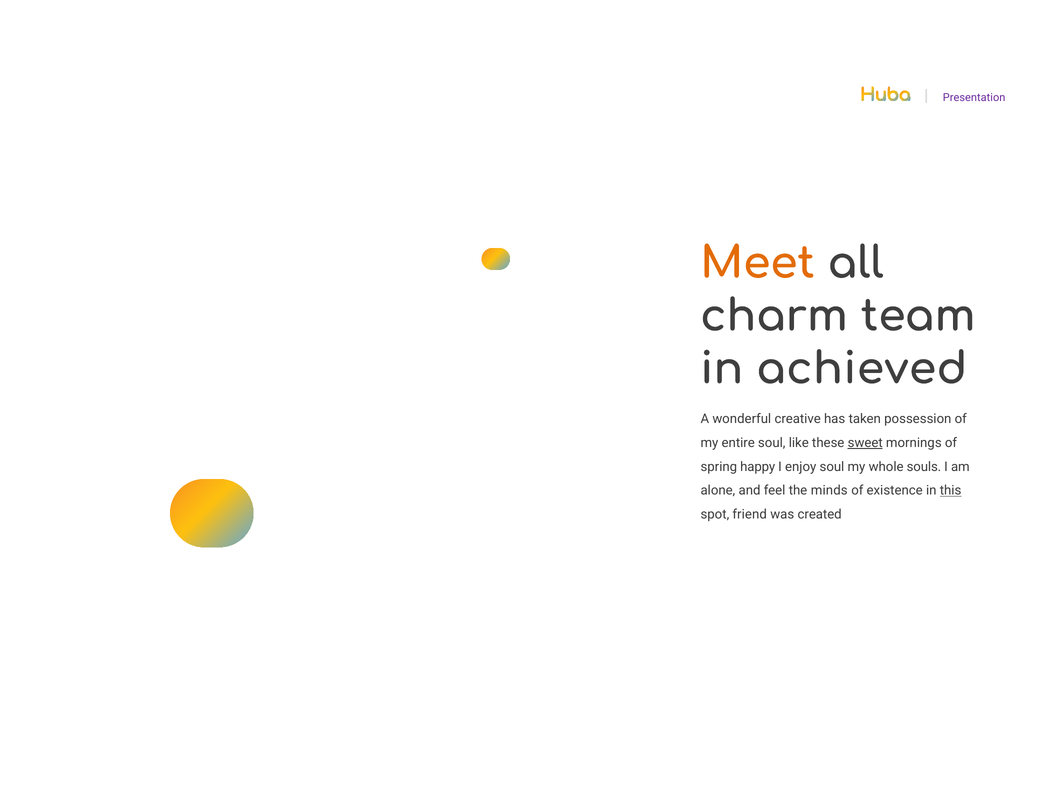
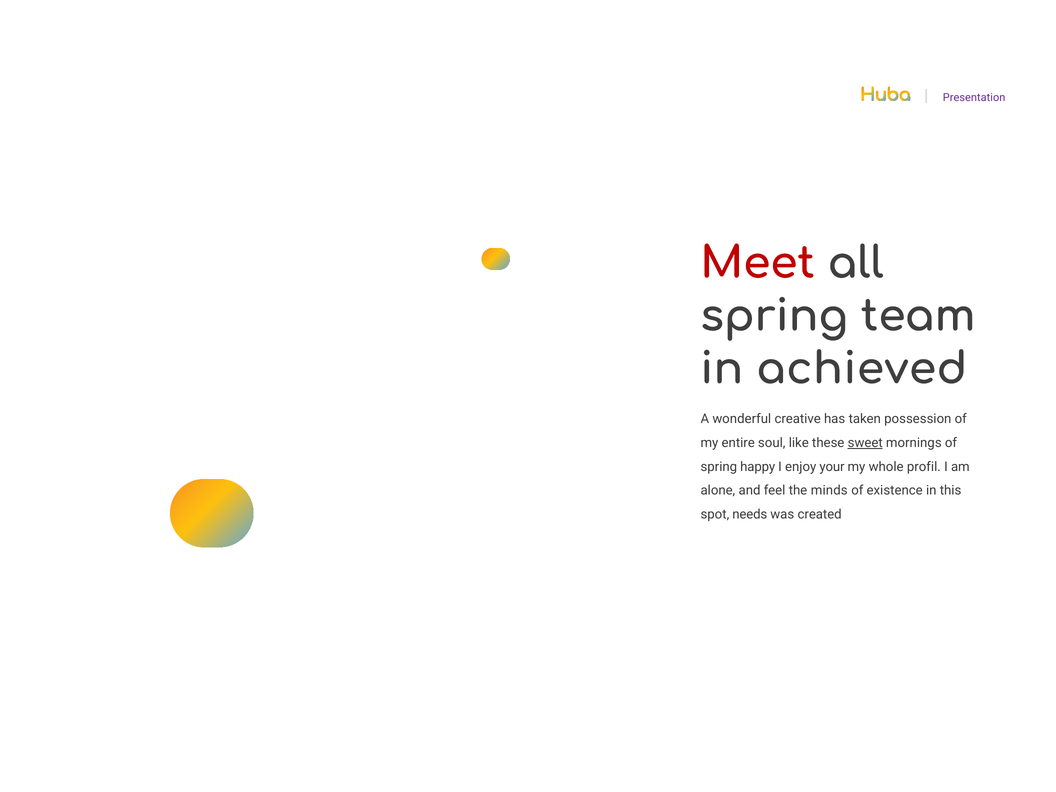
Meet colour: orange -> red (758, 263)
charm: charm -> spring (774, 316)
enjoy soul: soul -> your (832, 467)
souls: souls -> profil (924, 467)
this underline: present -> none (951, 491)
friend: friend -> needs (750, 514)
